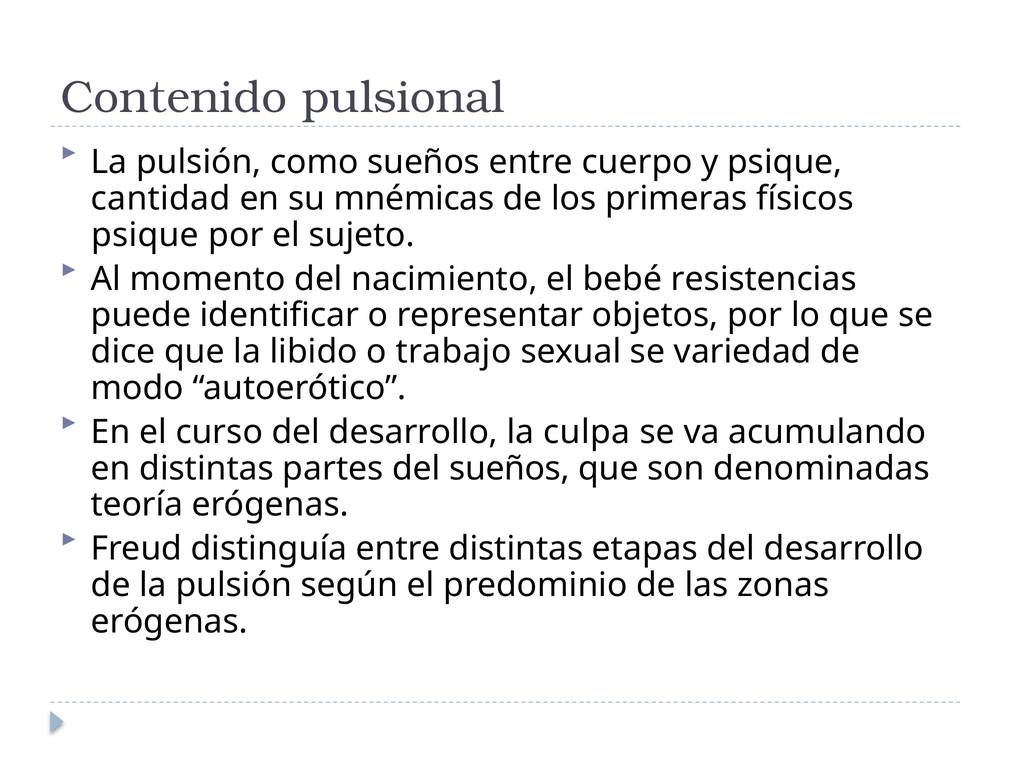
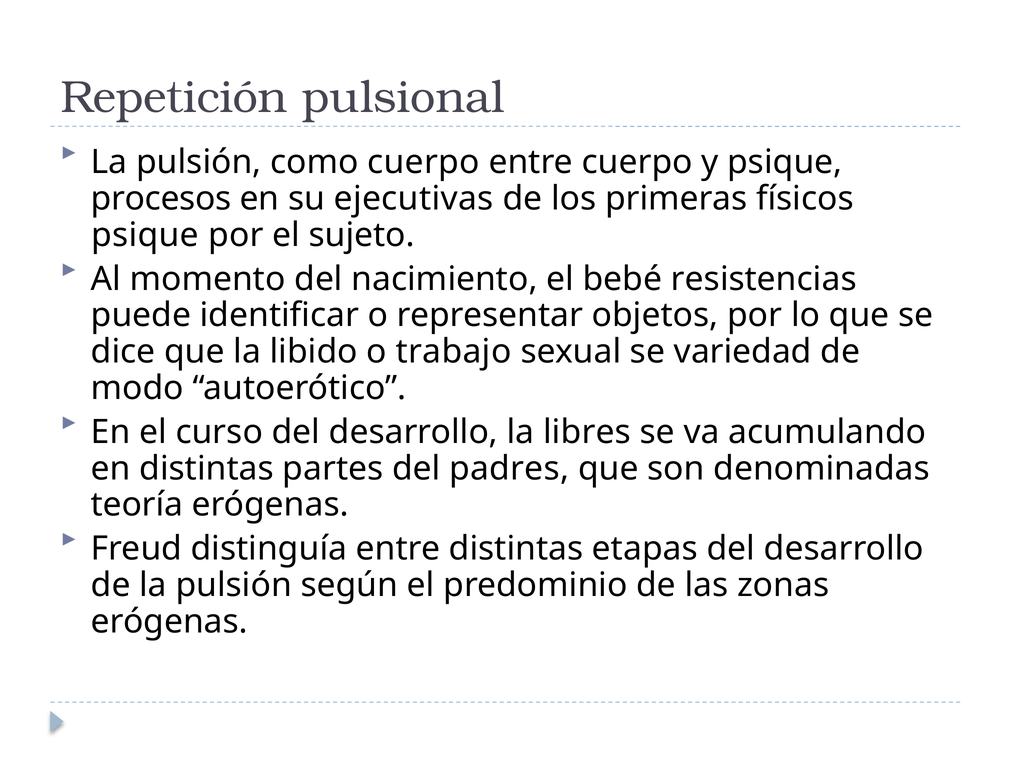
Contenido: Contenido -> Repetición (174, 98)
como sueños: sueños -> cuerpo (424, 162)
cantidad: cantidad -> procesos (161, 199)
mnémicas: mnémicas -> ejecutivas (414, 199)
culpa: culpa -> libres (587, 432)
del sueños: sueños -> padres (509, 469)
